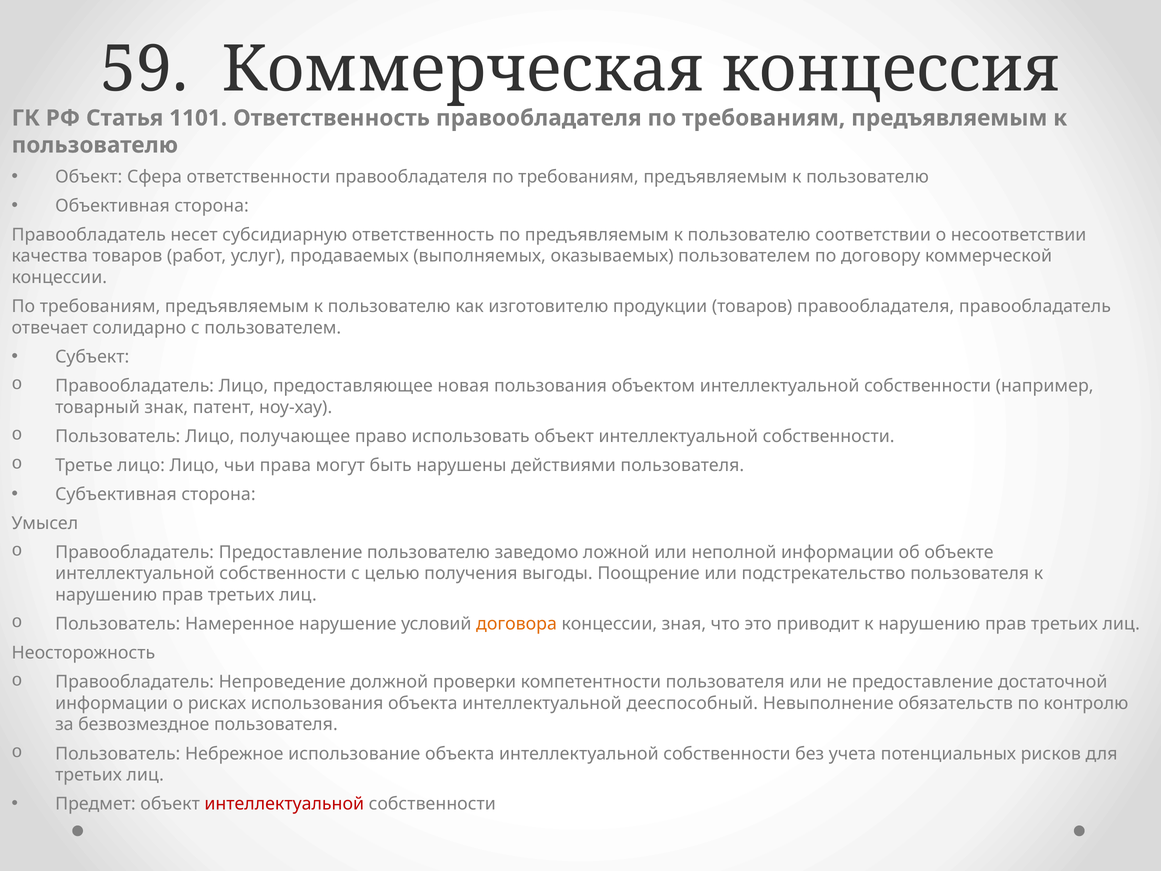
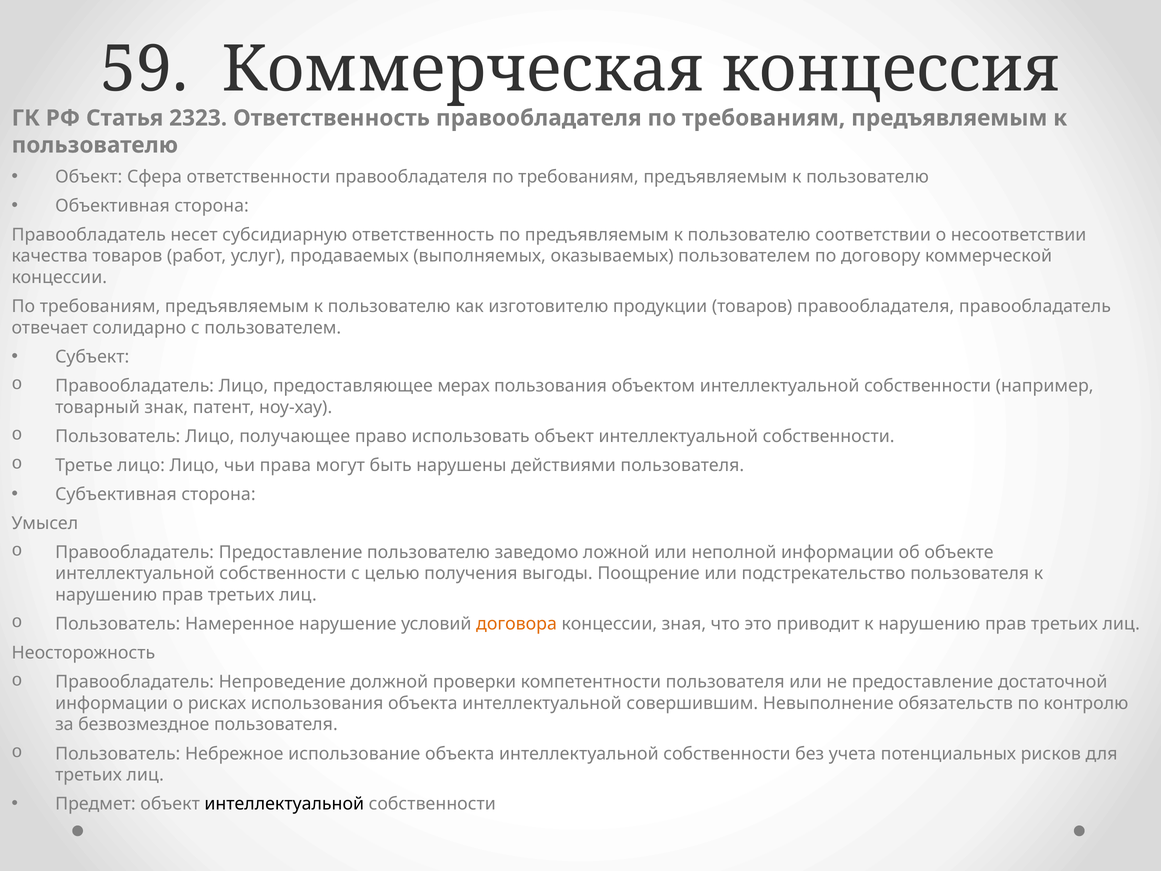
1101: 1101 -> 2323 (198, 118)
новая: новая -> мерах (464, 386)
дееспособный: дееспособный -> совершившим (692, 703)
интеллектуальной colour: red -> black (284, 804)
